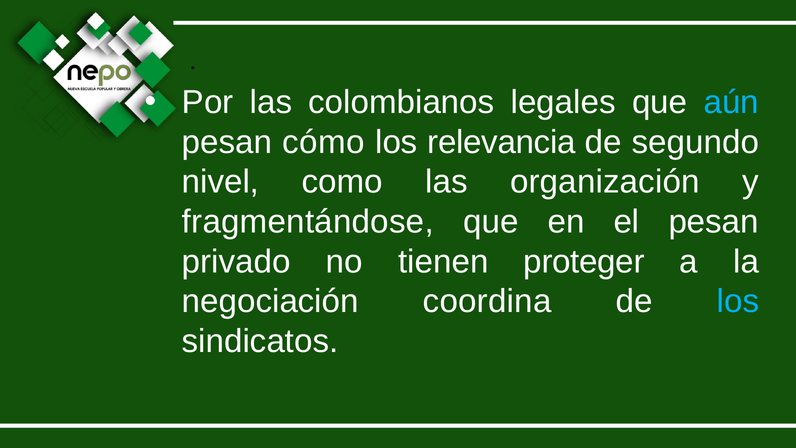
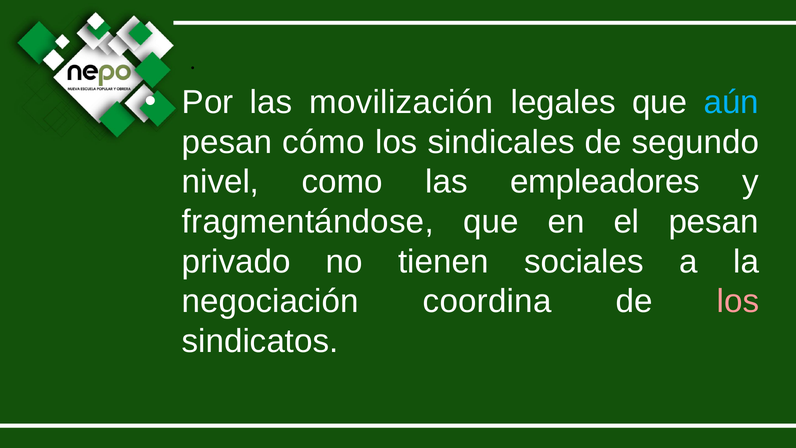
colombianos: colombianos -> movilización (401, 102)
relevancia: relevancia -> sindicales (501, 142)
organización: organización -> empleadores (605, 182)
proteger: proteger -> sociales (584, 261)
los colour: light blue -> pink (738, 301)
